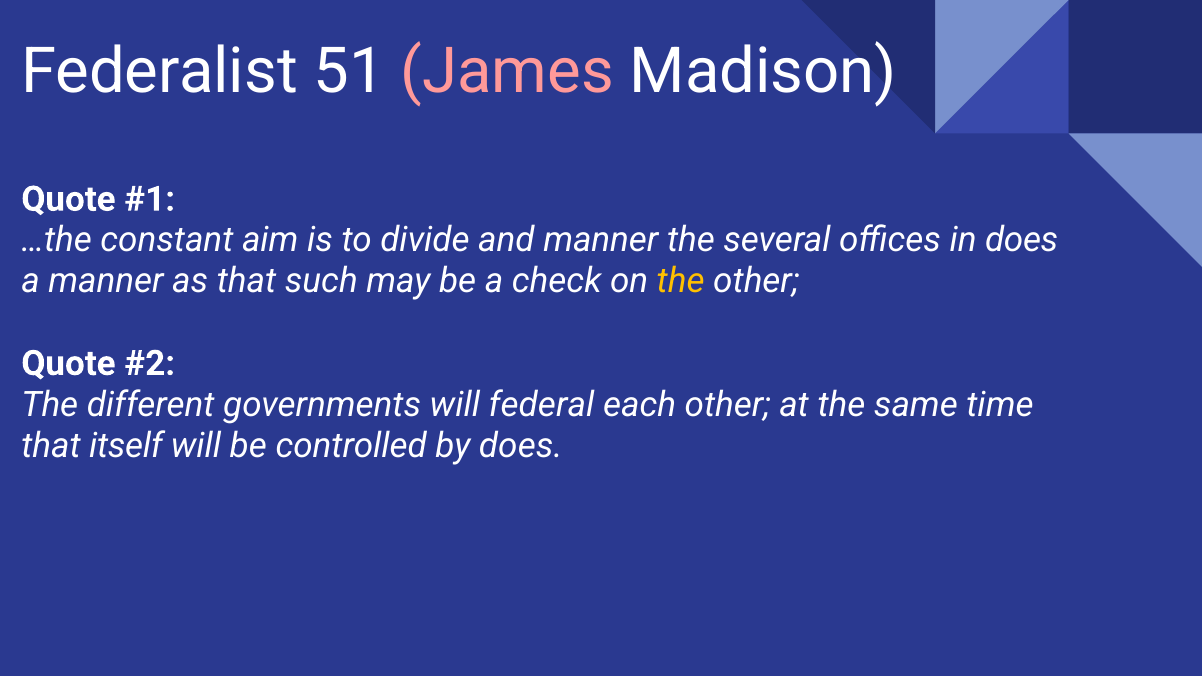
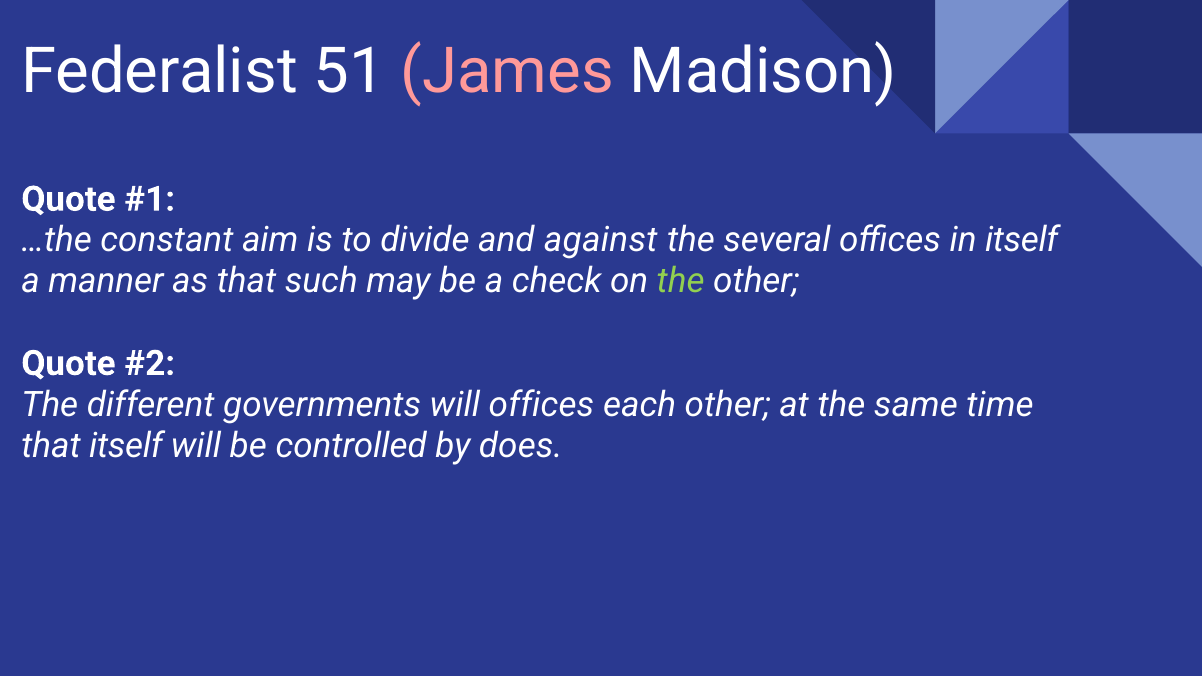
and manner: manner -> against (601, 240)
in does: does -> itself (1022, 240)
the colour: yellow -> light green (681, 281)
will federal: federal -> offices (542, 405)
